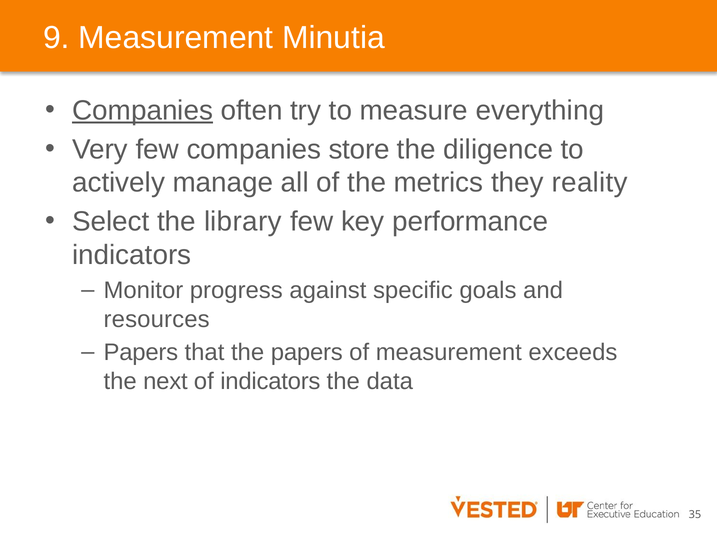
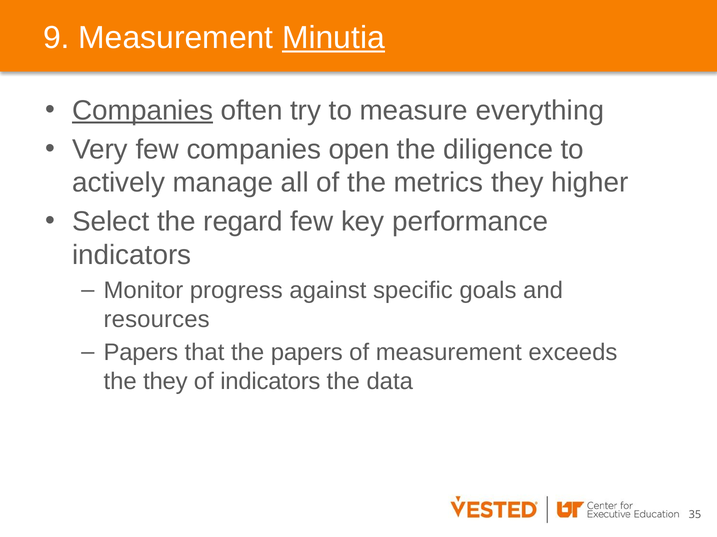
Minutia underline: none -> present (333, 38)
store: store -> open (359, 150)
reality: reality -> higher (590, 183)
library: library -> regard (243, 222)
the next: next -> they (165, 382)
